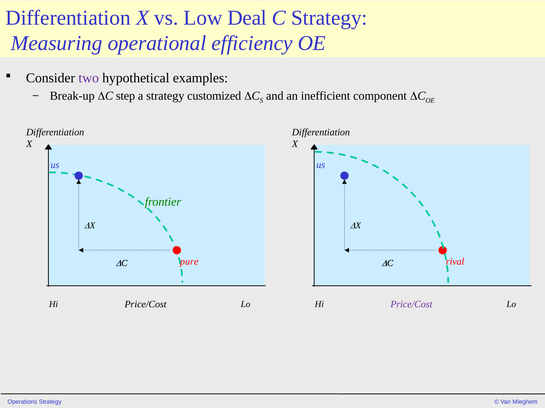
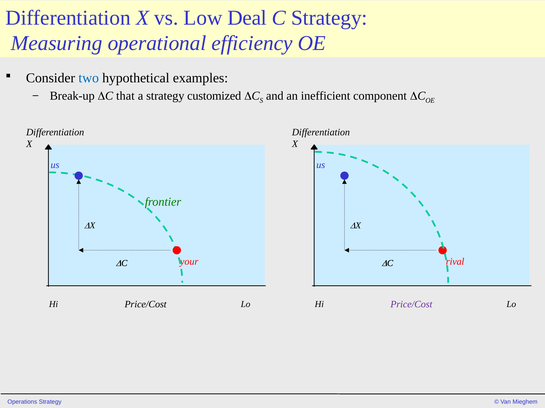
two colour: purple -> blue (89, 78)
step: step -> that (125, 96)
pure: pure -> your (189, 262)
